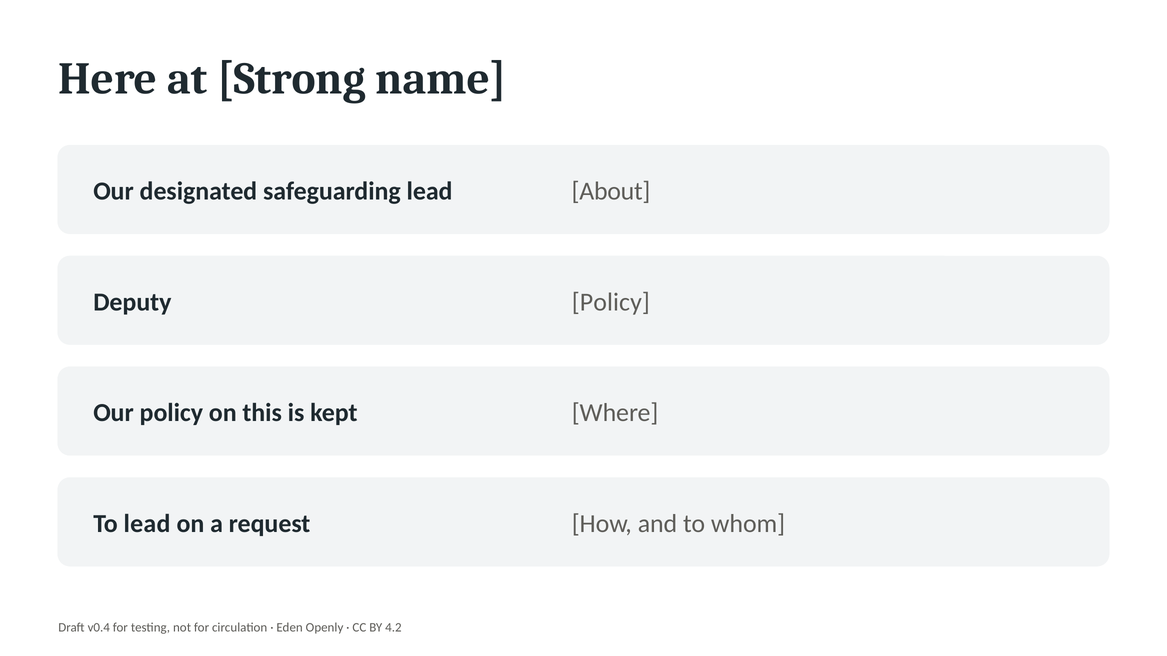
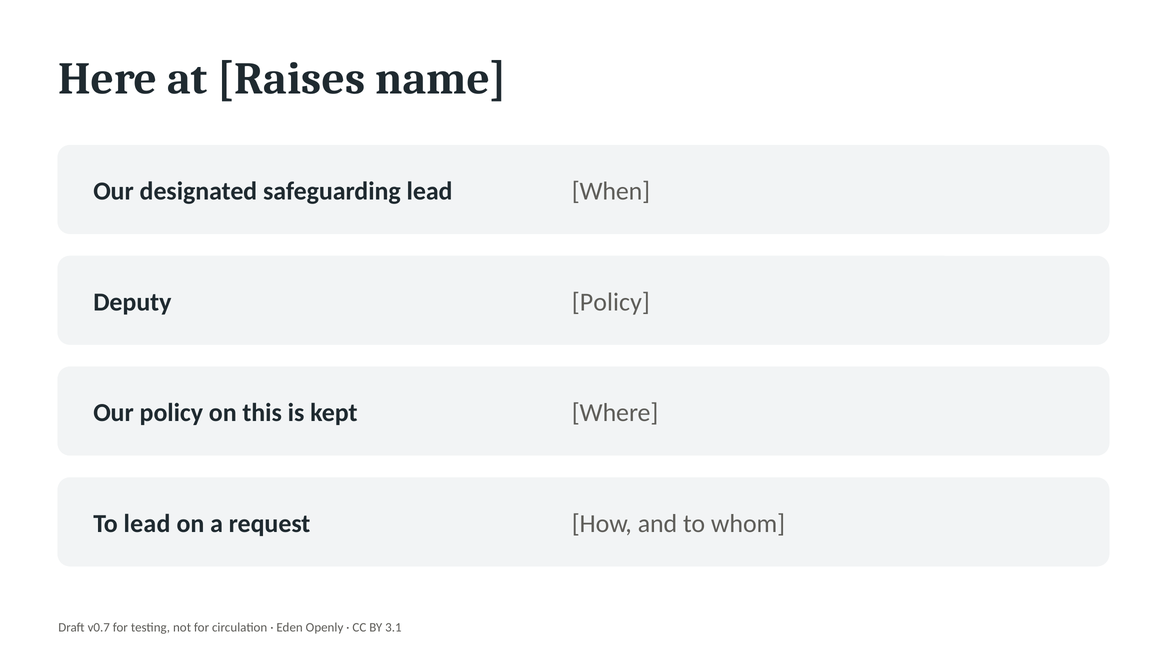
Strong: Strong -> Raises (291, 79)
About: About -> When (611, 191)
v0.4: v0.4 -> v0.7 (99, 628)
4.2: 4.2 -> 3.1 (393, 628)
